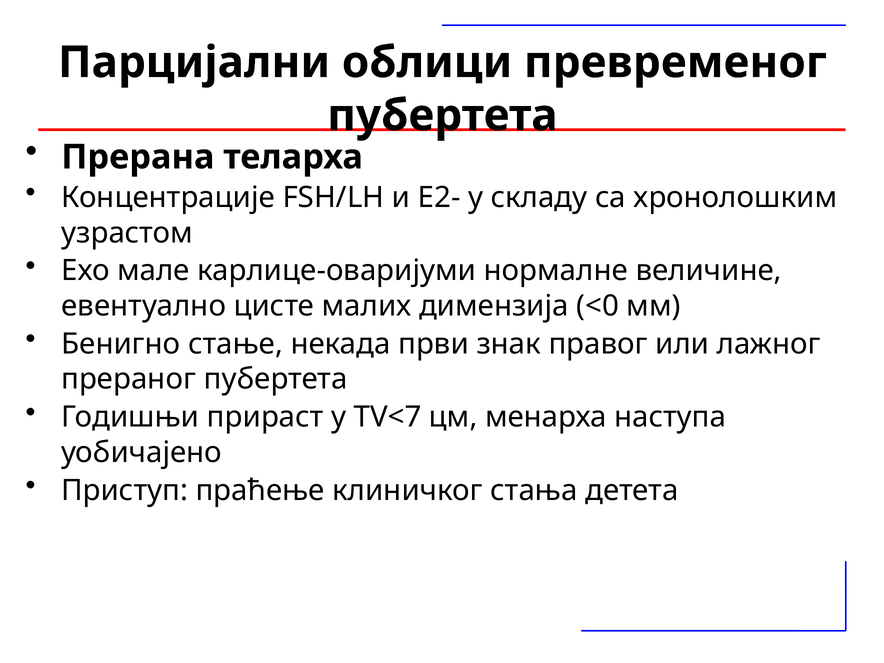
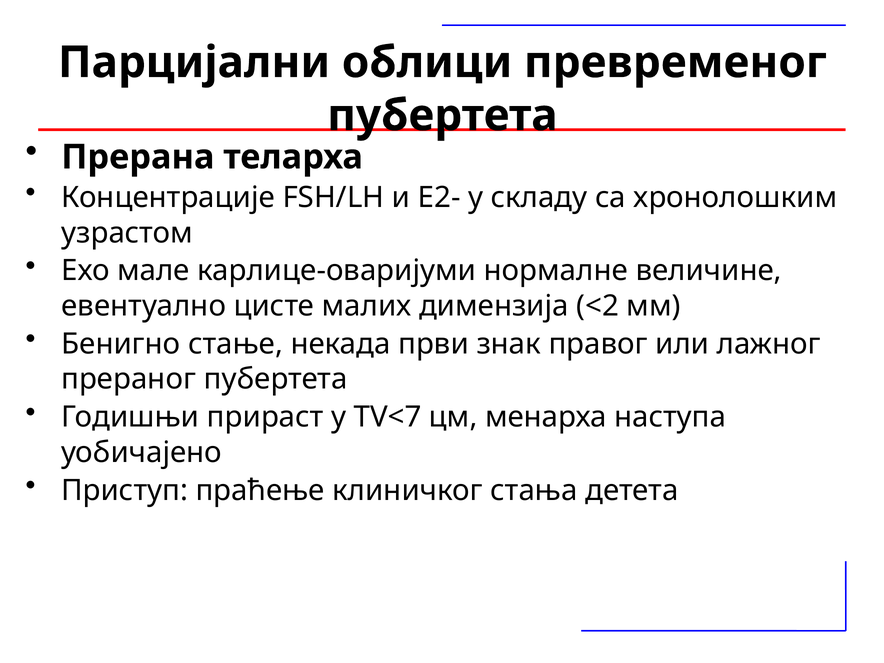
<0: <0 -> <2 (598, 306)
